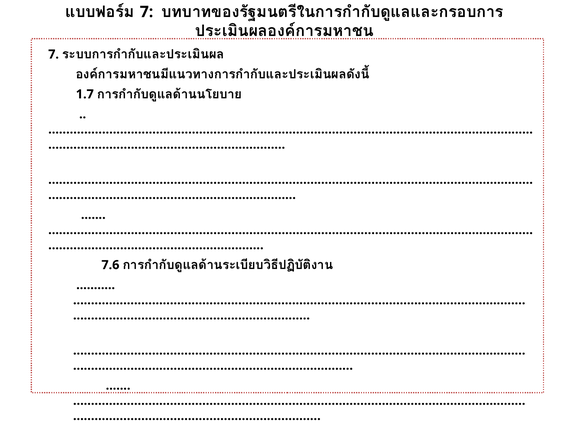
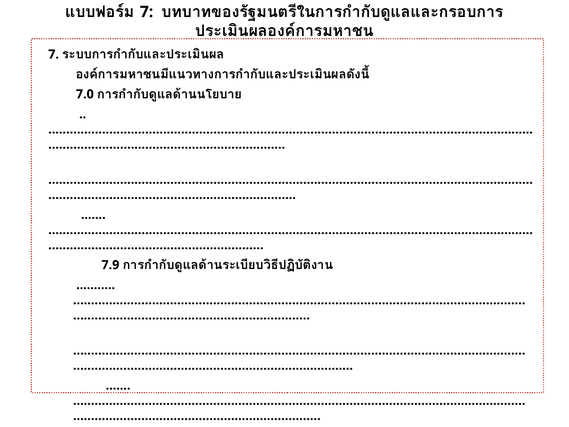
1.7: 1.7 -> 7.0 (85, 94)
7.6: 7.6 -> 7.9 (110, 265)
